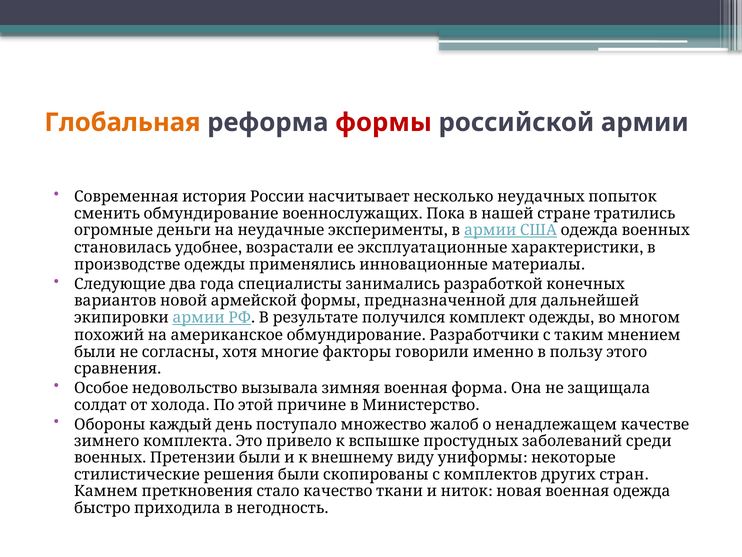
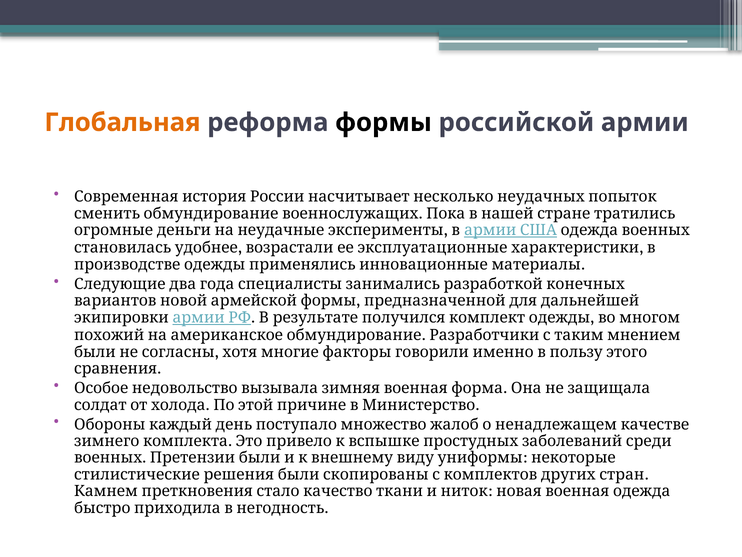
формы colour: red -> black (384, 122)
